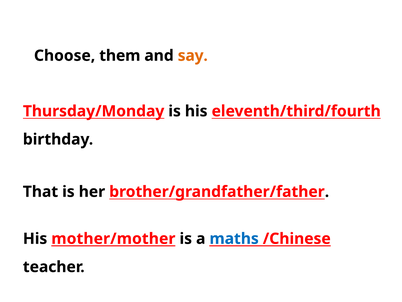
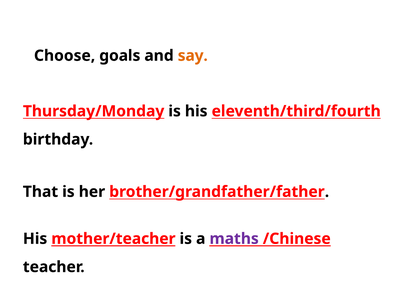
them: them -> goals (120, 56)
mother/mother: mother/mother -> mother/teacher (113, 238)
maths colour: blue -> purple (234, 238)
